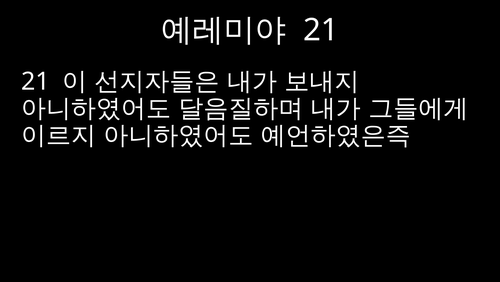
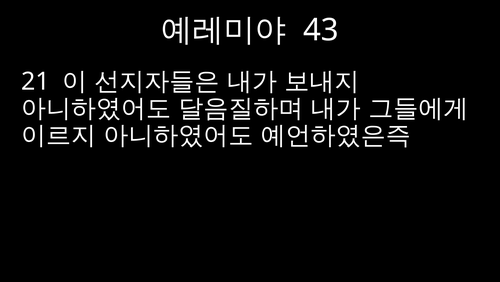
21: 21 -> 43 (321, 30)
